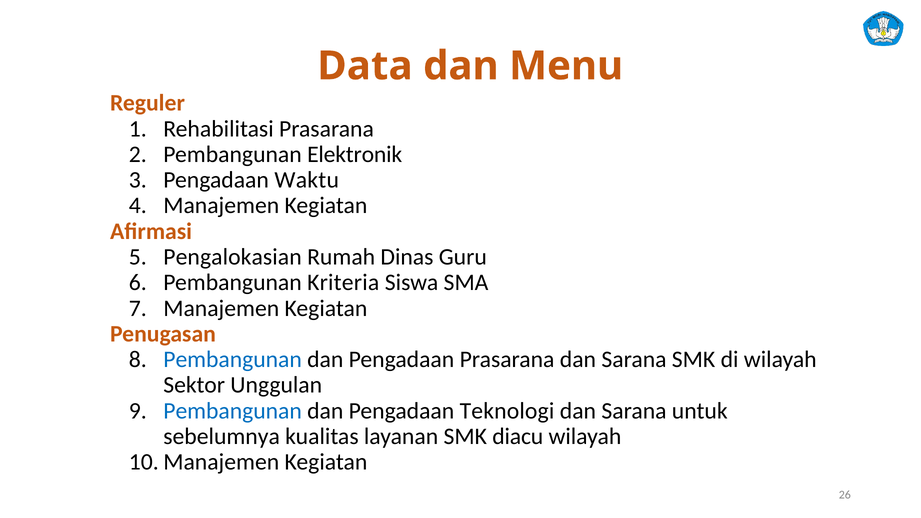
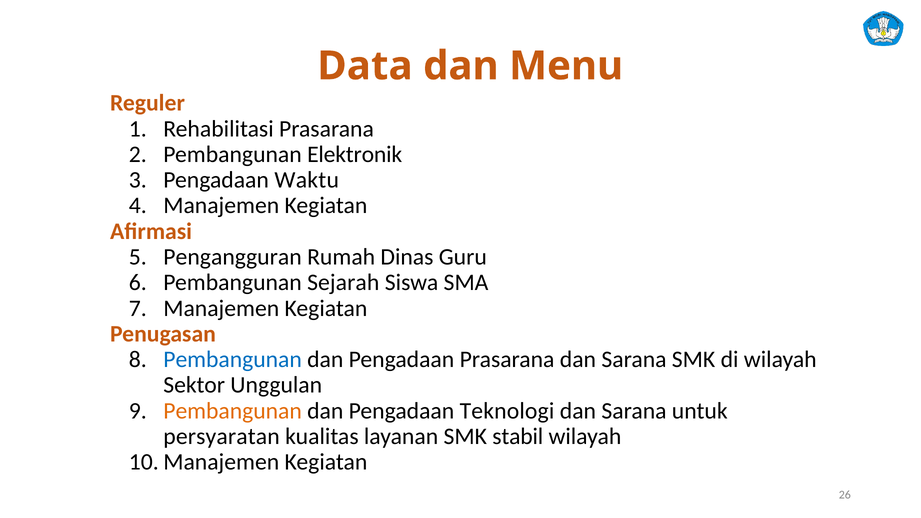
Pengalokasian: Pengalokasian -> Pengangguran (233, 257)
Kriteria: Kriteria -> Sejarah (343, 283)
Pembangunan colour: blue -> orange (233, 411)
sebelumnya: sebelumnya -> persyaratan (222, 436)
diacu: diacu -> stabil (518, 436)
